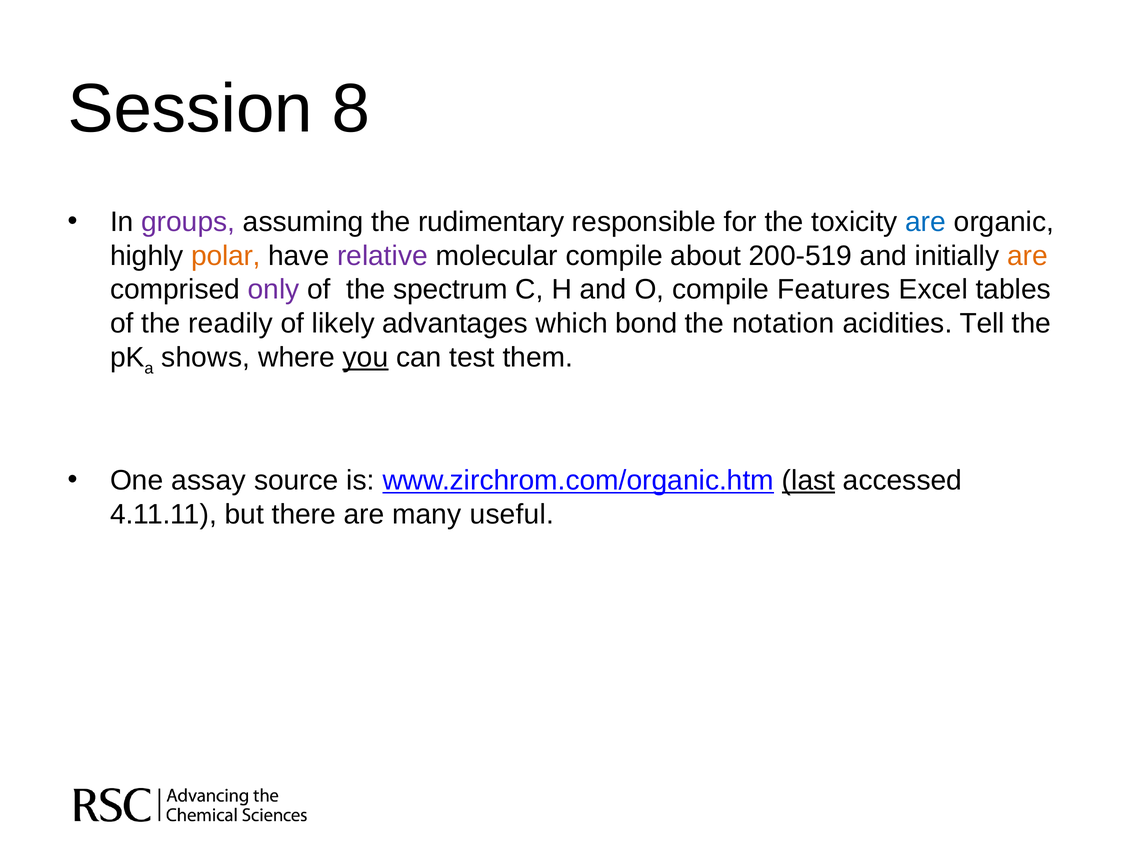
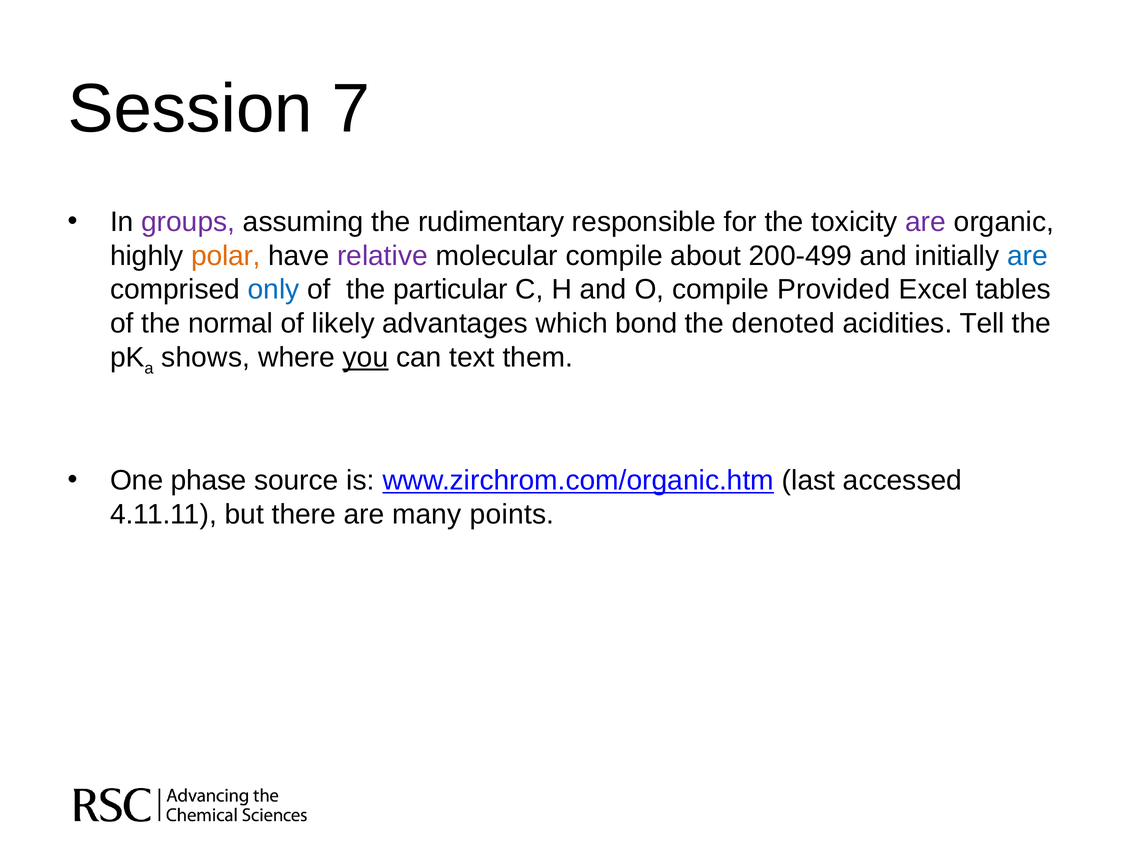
8: 8 -> 7 (351, 109)
are colour: blue -> purple (926, 222)
200-519: 200-519 -> 200-499 (800, 256)
are colour: orange -> blue (1027, 256)
only colour: purple -> blue (274, 290)
spectrum: spectrum -> particular (451, 290)
Features: Features -> Provided (834, 290)
readily: readily -> normal (231, 323)
notation: notation -> denoted (783, 323)
test: test -> text (472, 357)
assay: assay -> phase (209, 480)
last underline: present -> none (809, 480)
useful: useful -> points (512, 514)
